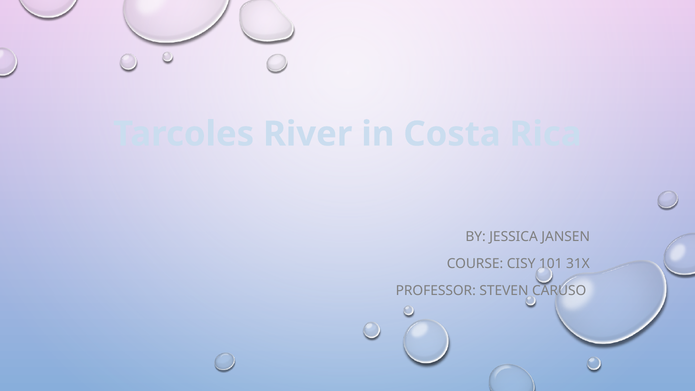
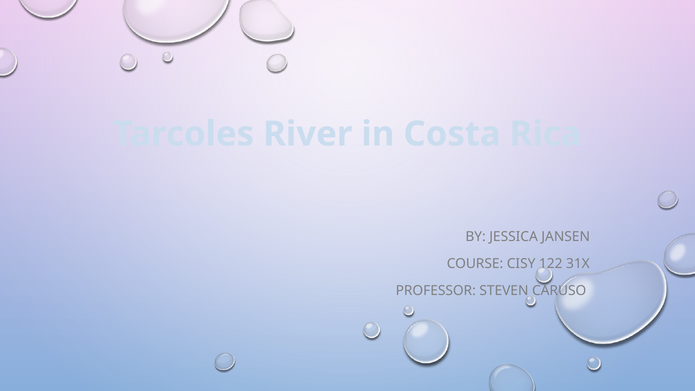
101: 101 -> 122 (551, 264)
